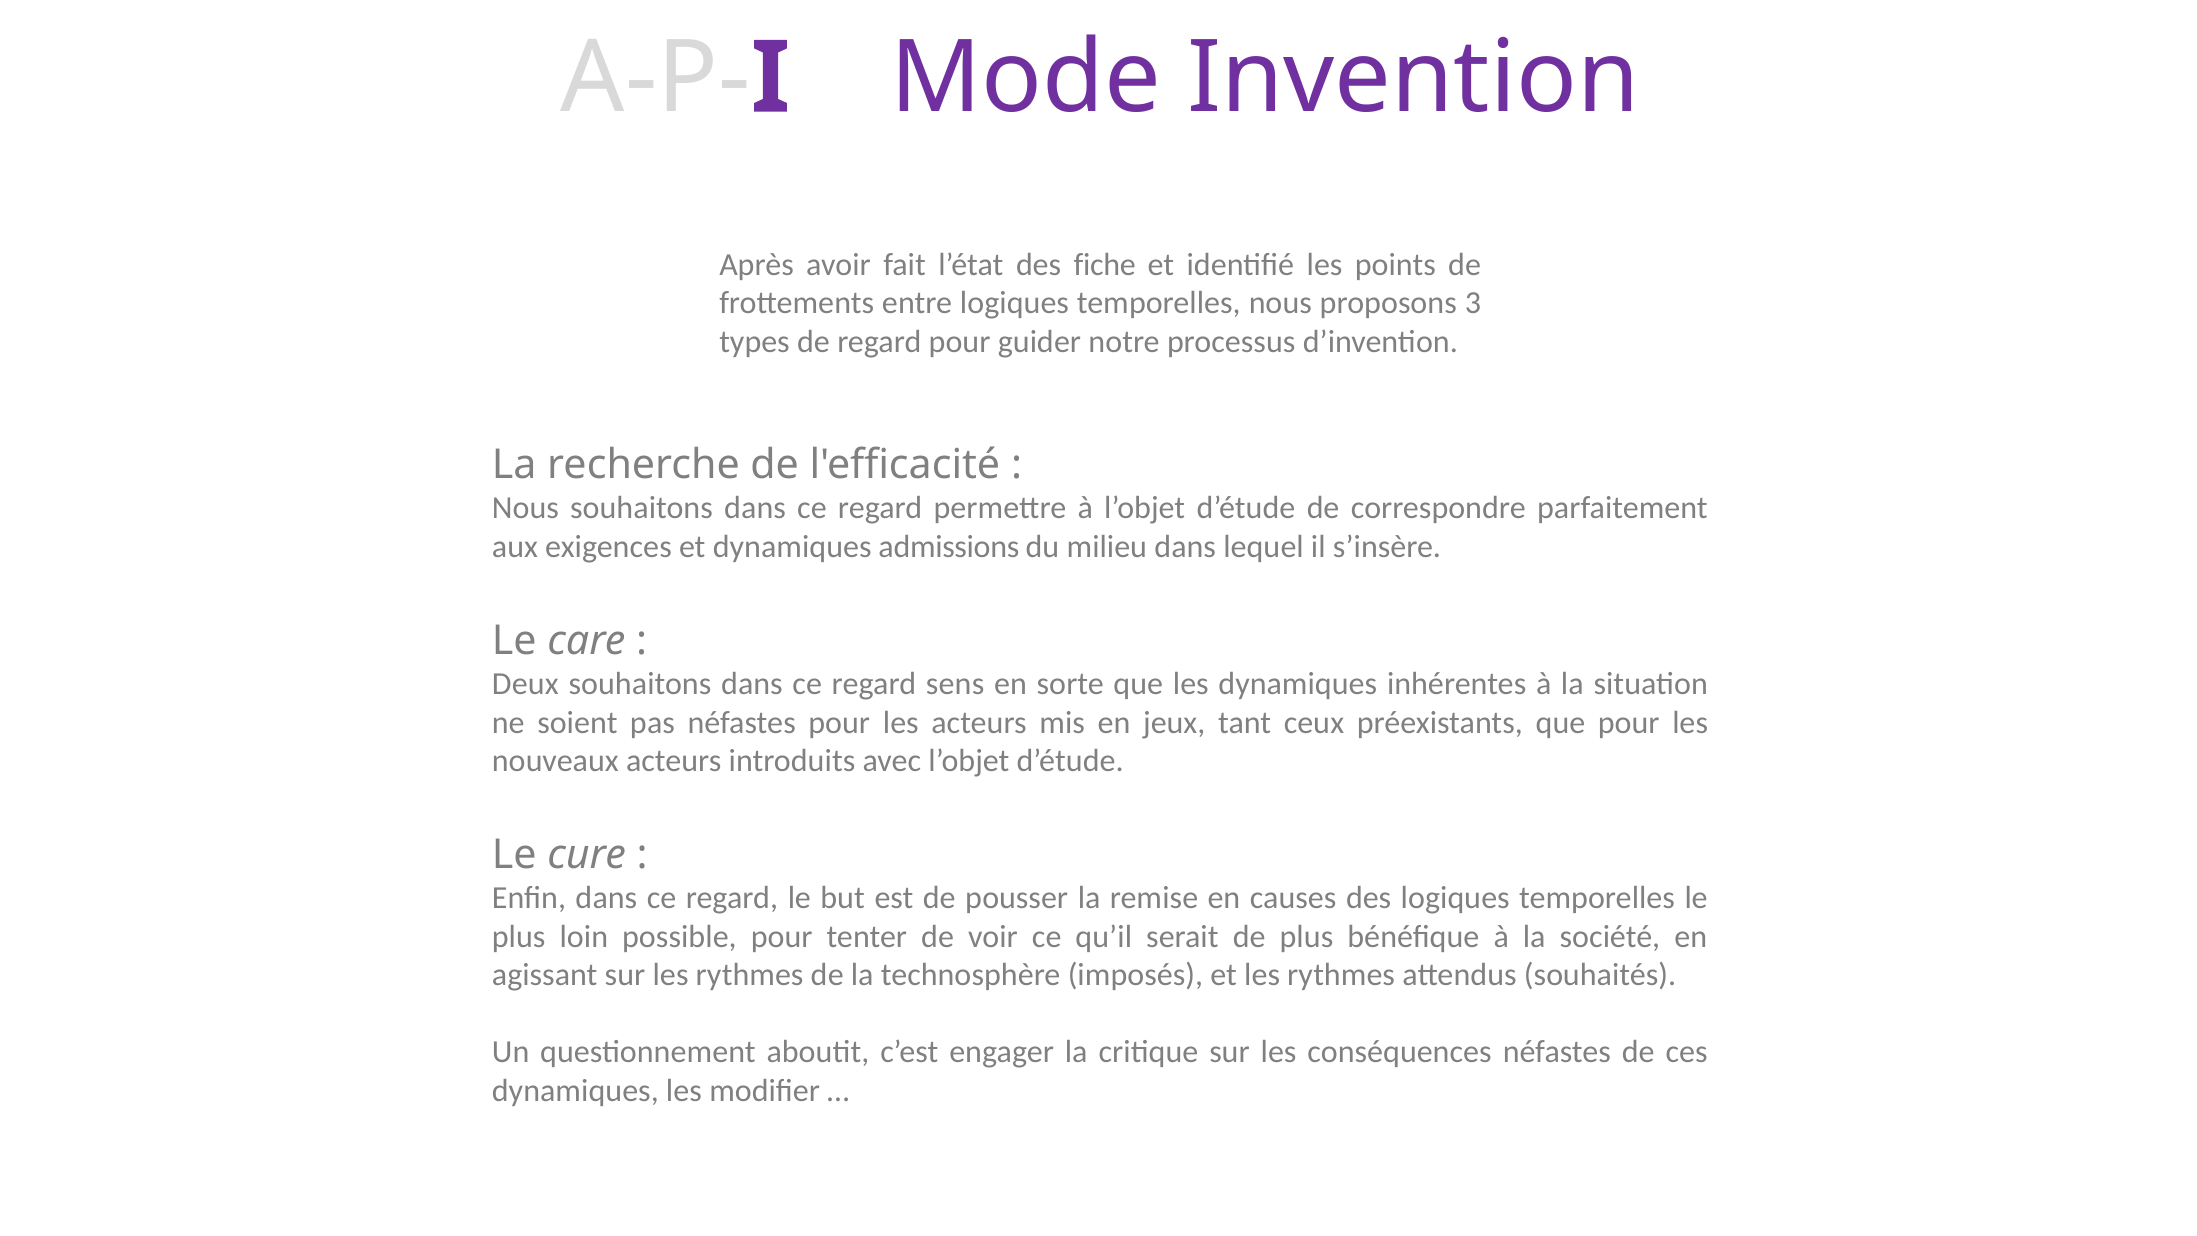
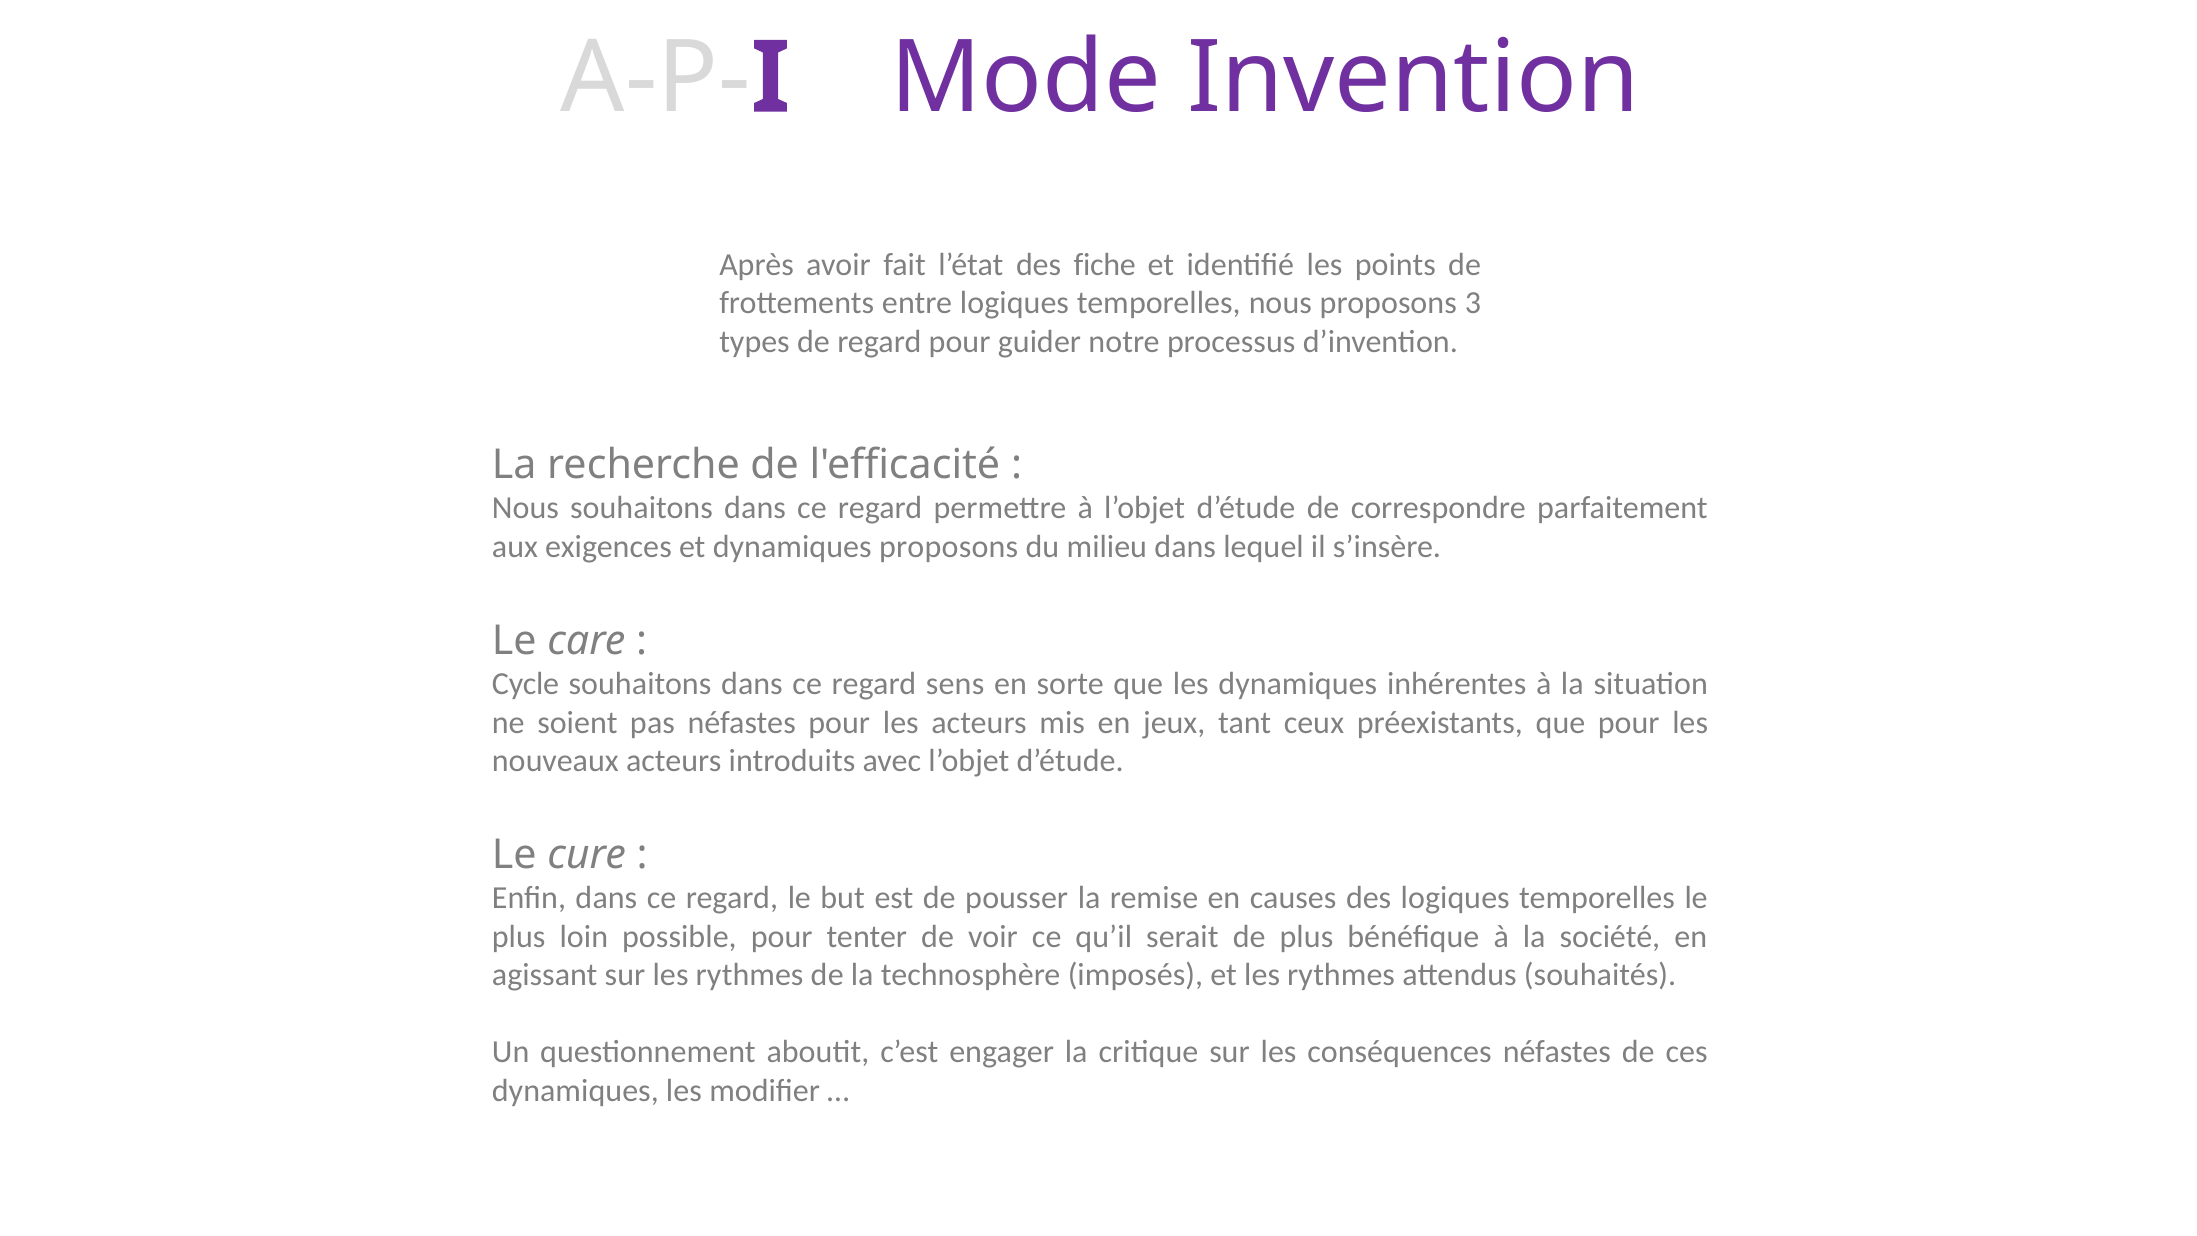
dynamiques admissions: admissions -> proposons (949, 547)
Deux: Deux -> Cycle (526, 684)
